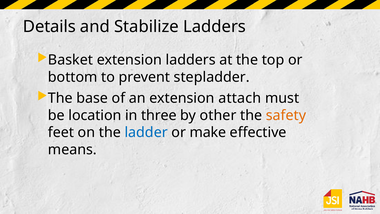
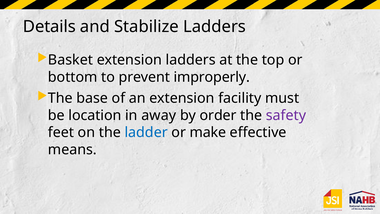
stepladder: stepladder -> improperly (212, 77)
attach: attach -> facility (240, 98)
three: three -> away (159, 115)
other: other -> order (218, 115)
safety colour: orange -> purple (286, 115)
